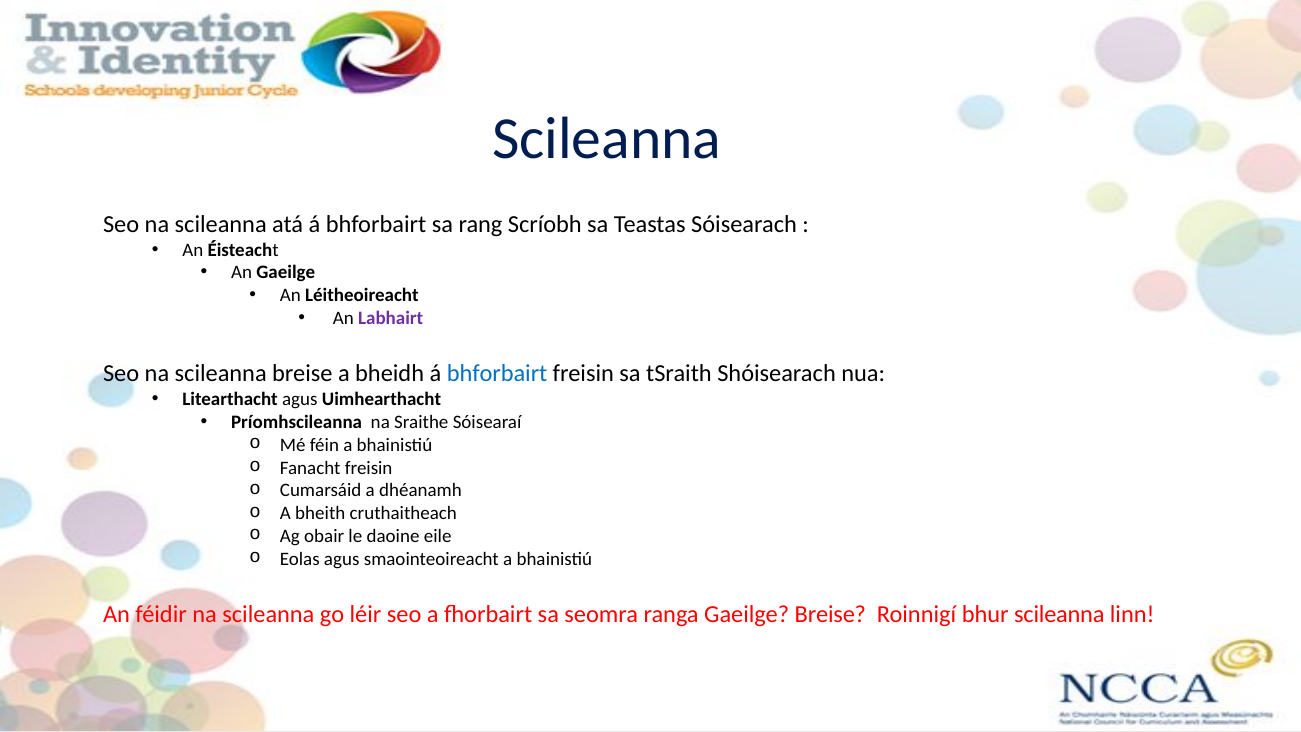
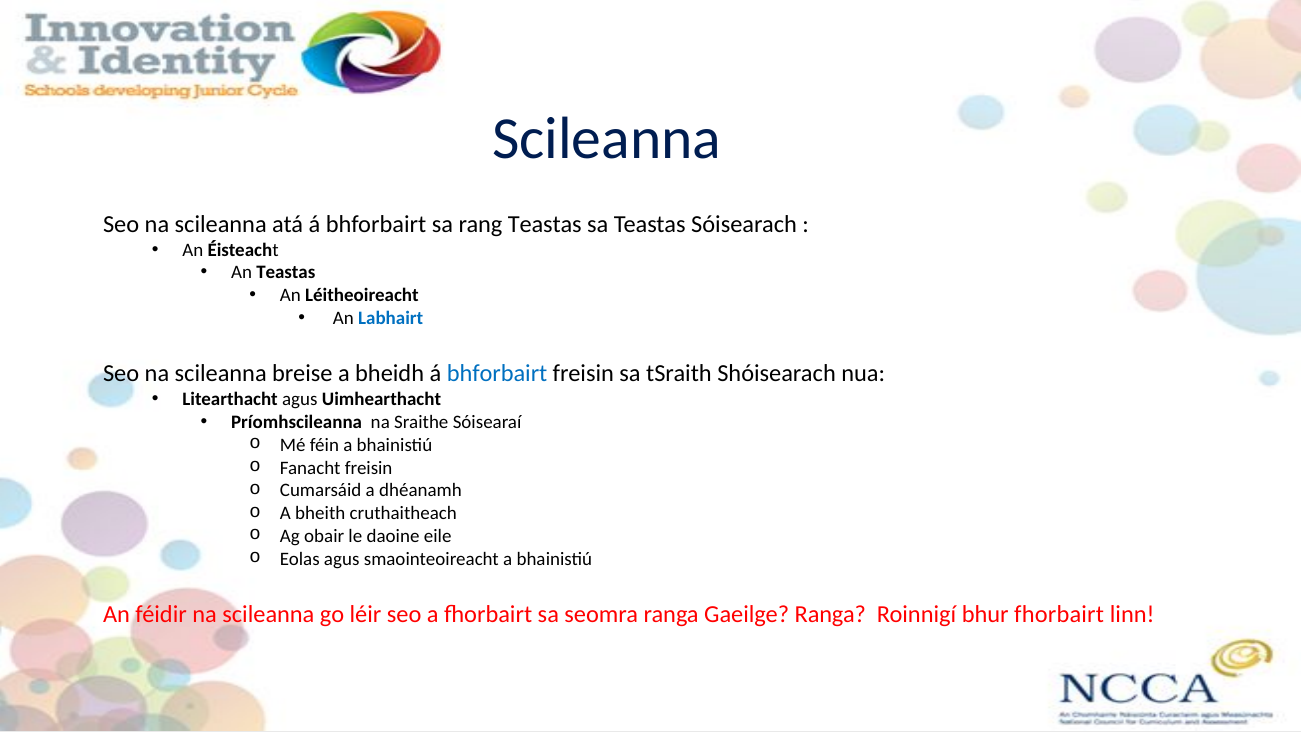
rang Scríobh: Scríobh -> Teastas (545, 224)
An Gaeilge: Gaeilge -> Teastas (286, 273)
Labhairt colour: purple -> blue (391, 318)
Gaeilge Breise: Breise -> Ranga (830, 615)
bhur scileanna: scileanna -> fhorbairt (1059, 615)
